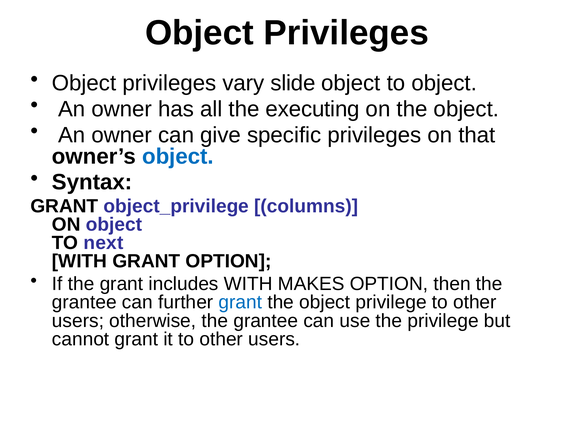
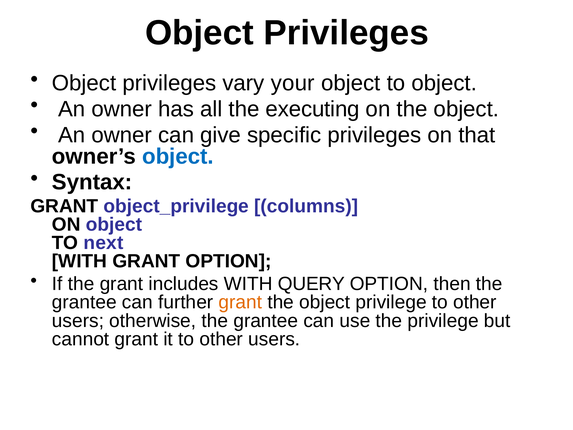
slide: slide -> your (293, 83)
MAKES: MAKES -> QUERY (311, 284)
grant colour: blue -> orange (240, 302)
